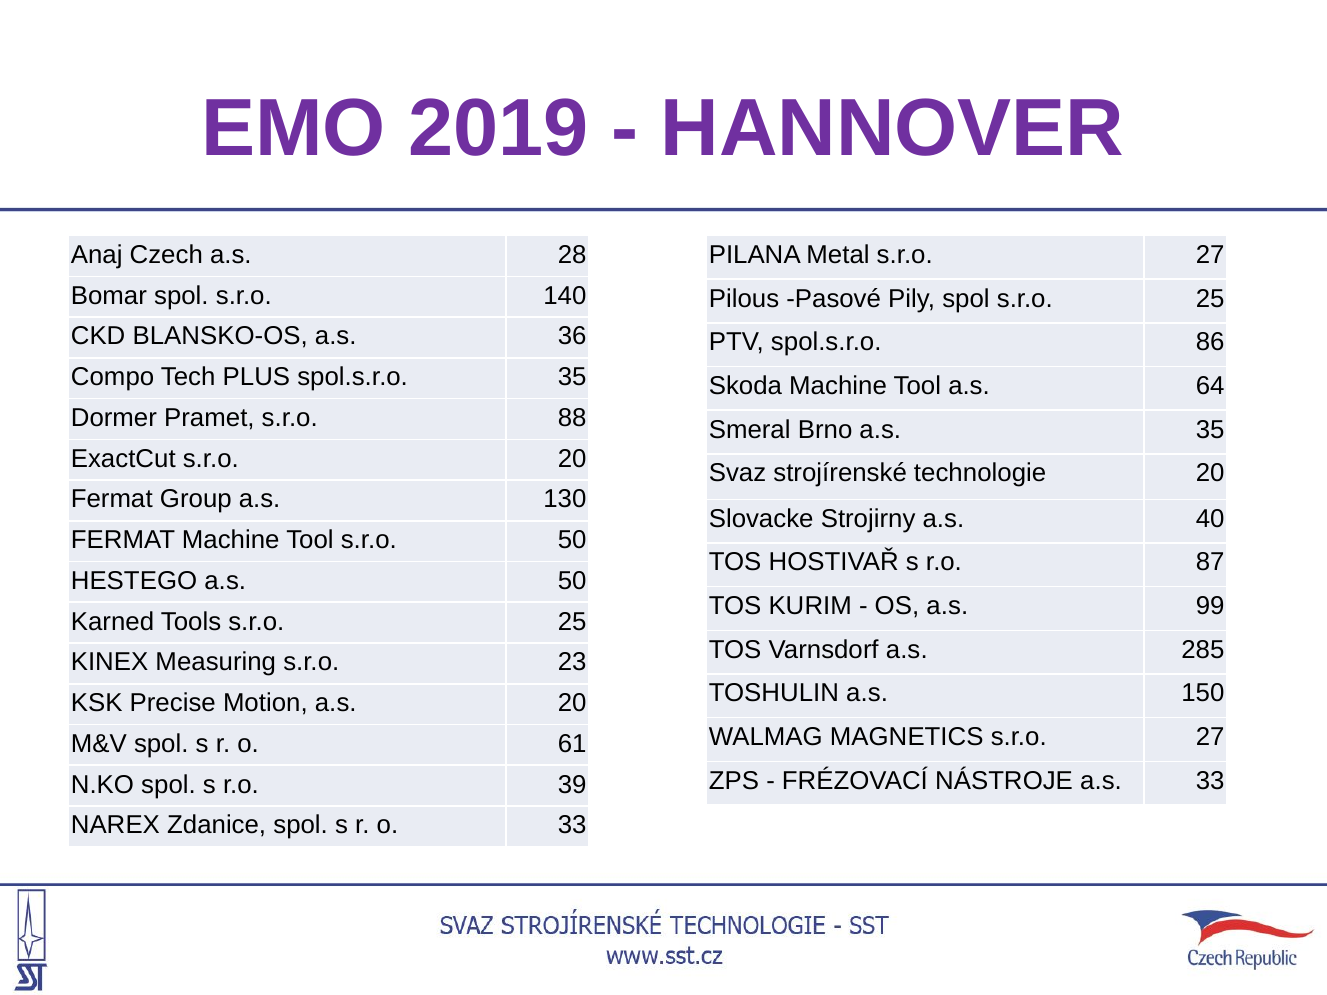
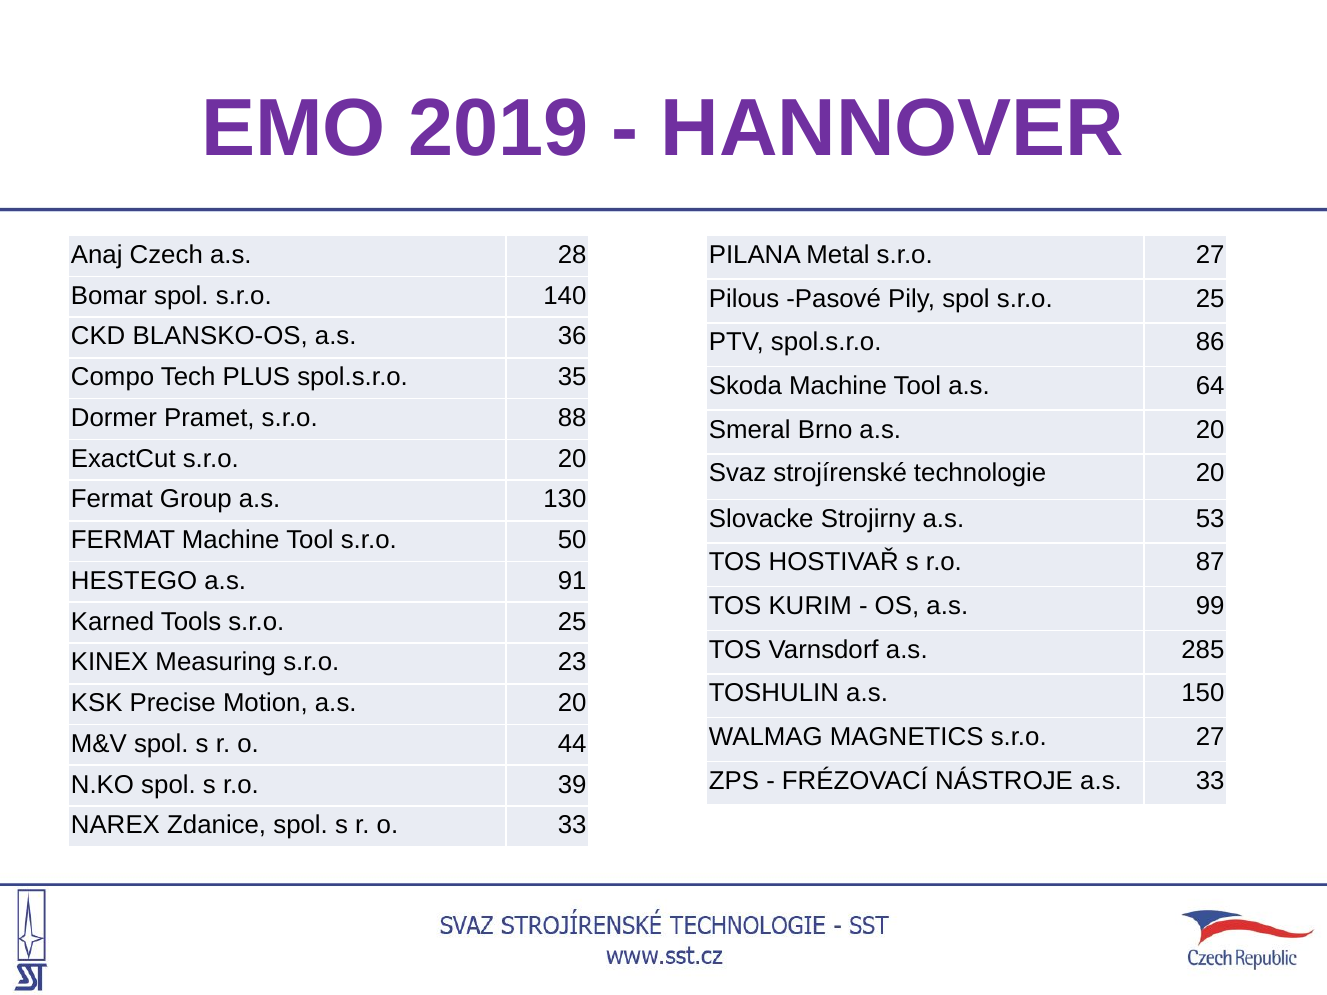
Brno a.s 35: 35 -> 20 (1210, 430)
40: 40 -> 53 (1210, 519)
a.s 50: 50 -> 91 (572, 581)
61: 61 -> 44 (572, 744)
